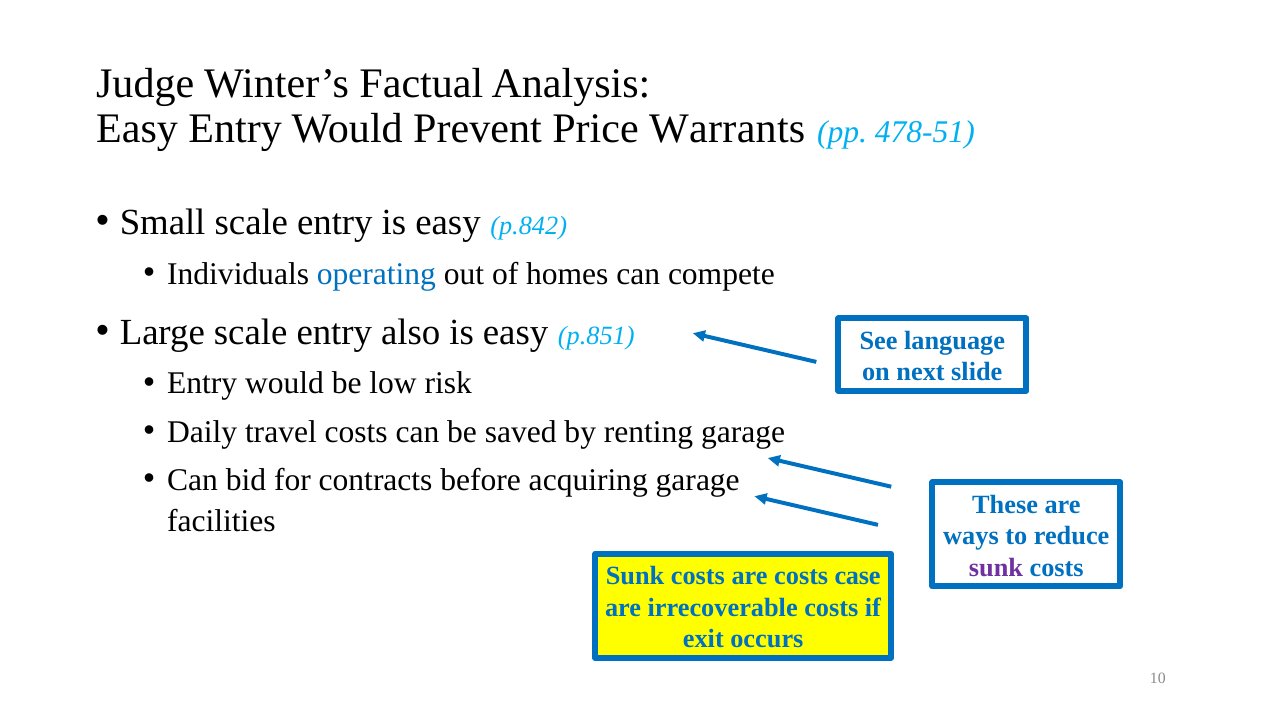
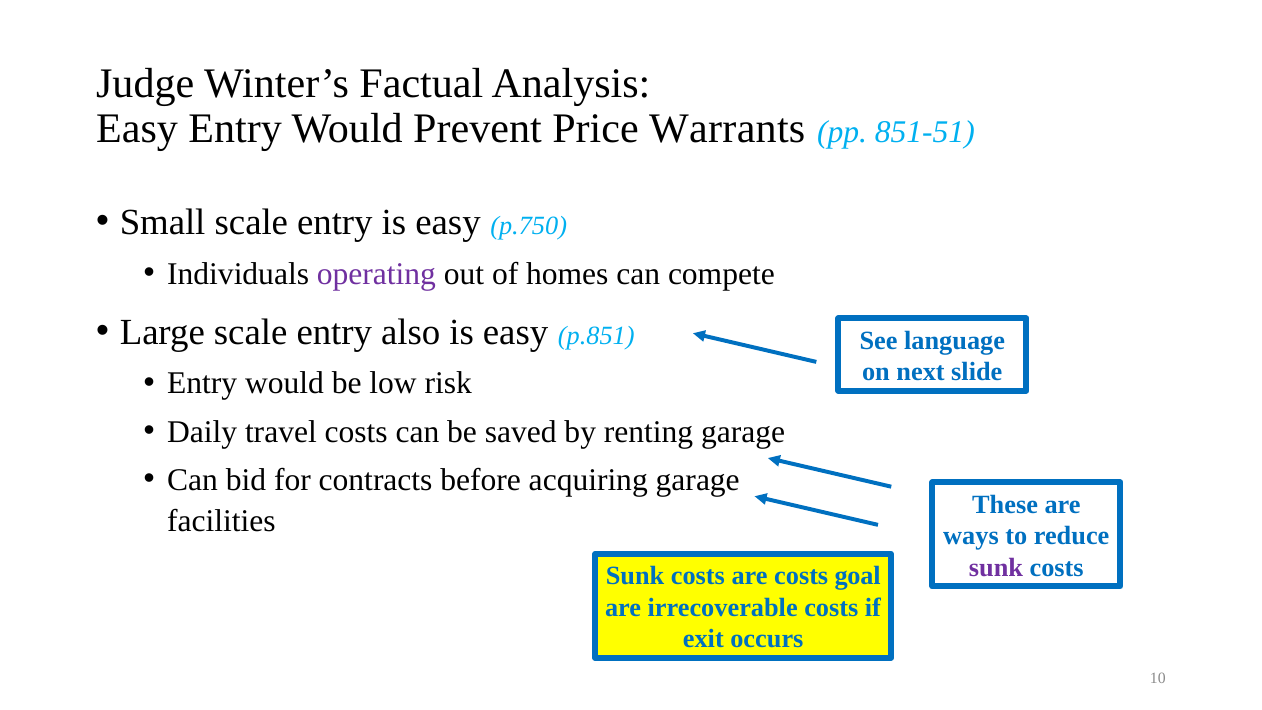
478-51: 478-51 -> 851-51 (925, 132)
p.842: p.842 -> p.750 (529, 226)
operating colour: blue -> purple (376, 274)
case: case -> goal (858, 576)
